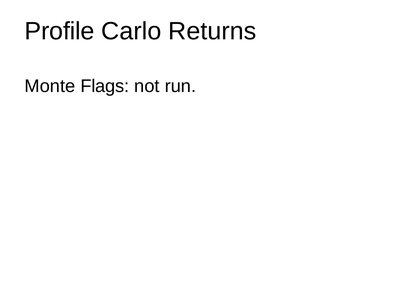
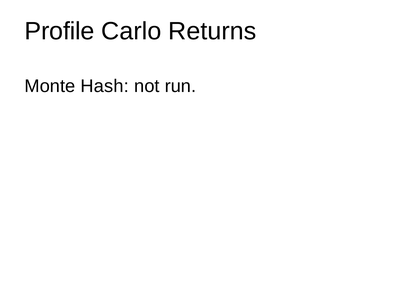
Flags: Flags -> Hash (105, 86)
